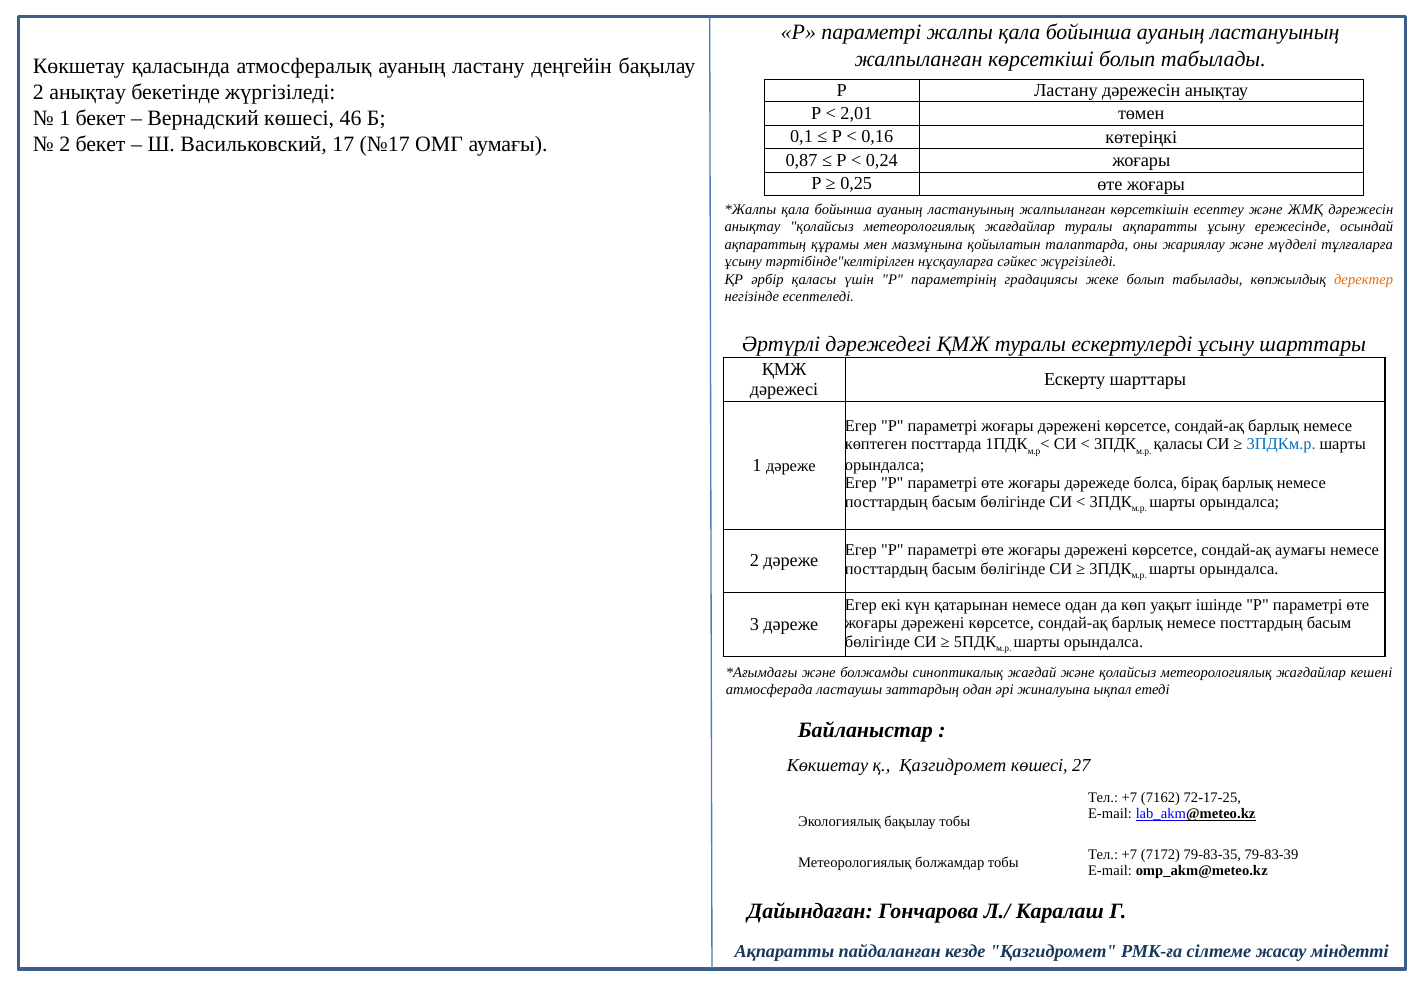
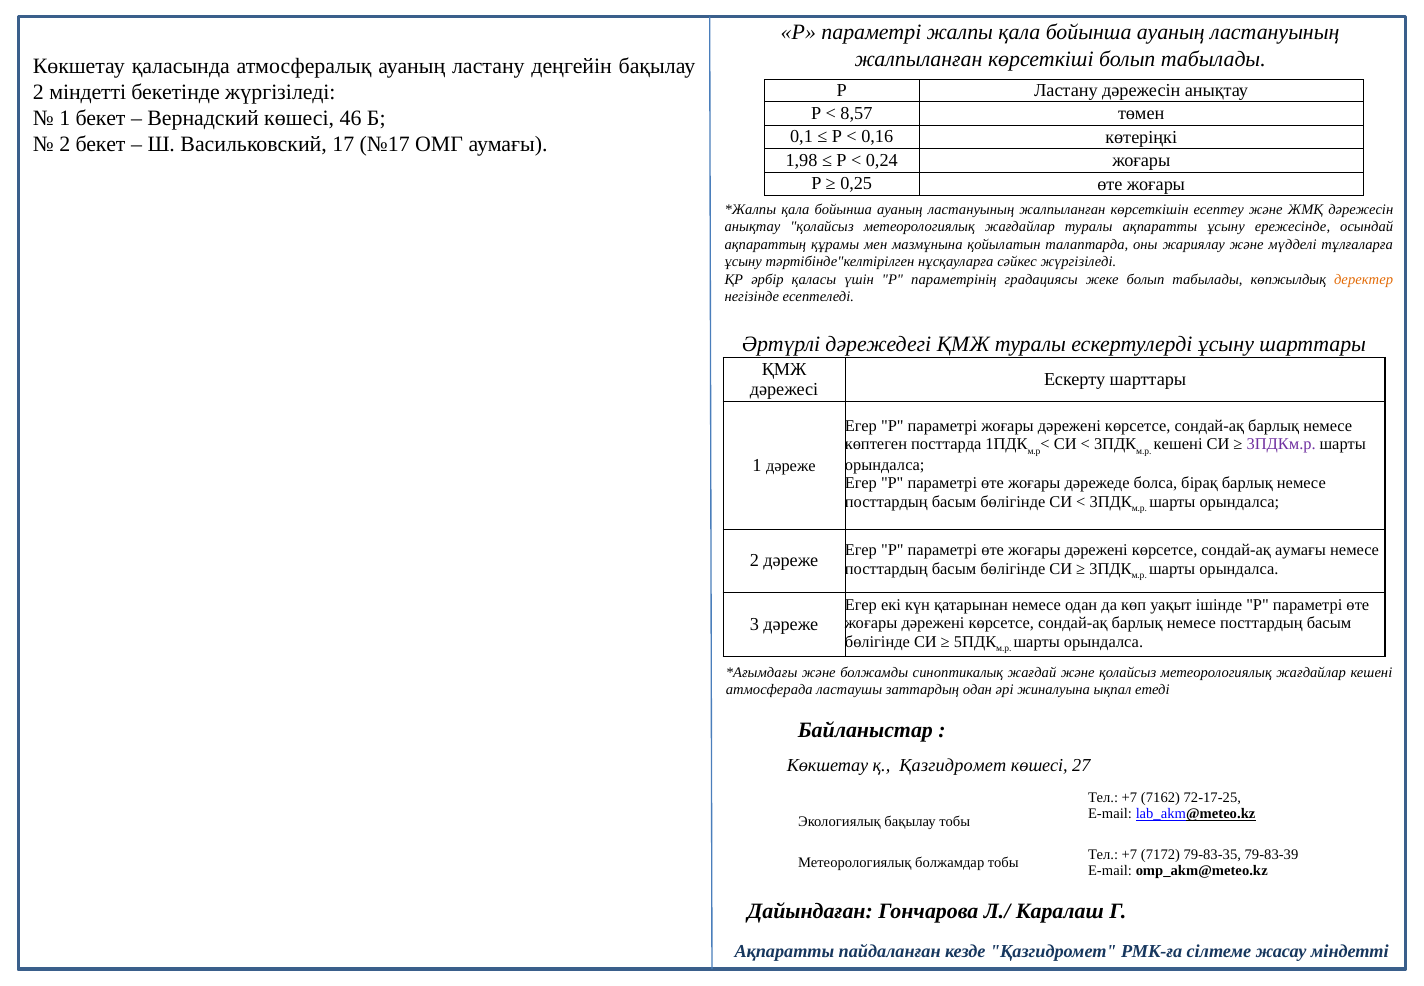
2 анықтау: анықтау -> міндетті (88, 92)
2,01: 2,01 -> 8,57 (856, 113)
0,87: 0,87 -> 1,98 (802, 160)
қаласы: қаласы -> кешені (1178, 444)
3ПДКм.р colour: blue -> purple (1281, 444)
